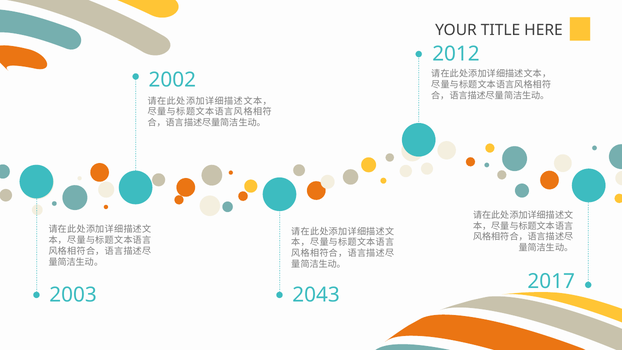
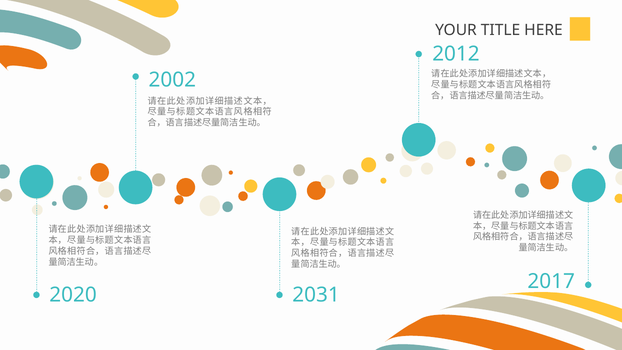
2003: 2003 -> 2020 (73, 295)
2043: 2043 -> 2031 (316, 295)
